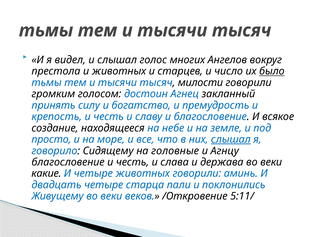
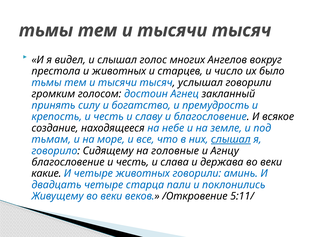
было underline: present -> none (272, 71)
милости: милости -> услышал (200, 83)
просто: просто -> тьмам (51, 139)
